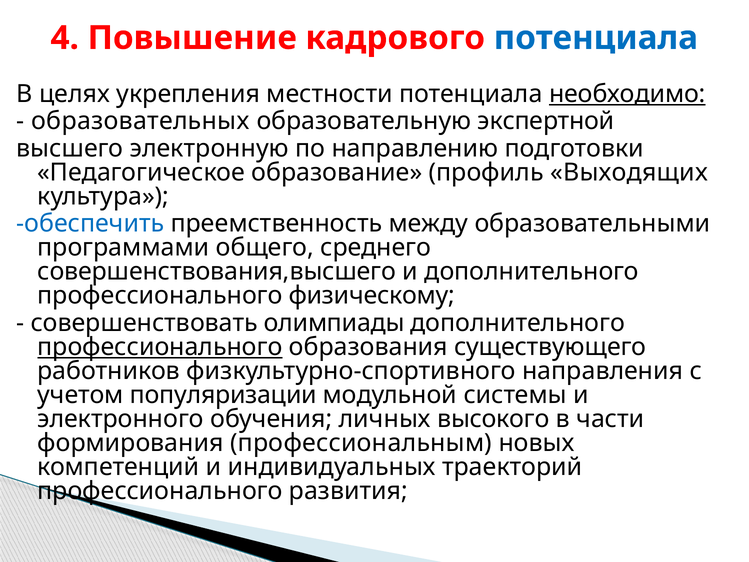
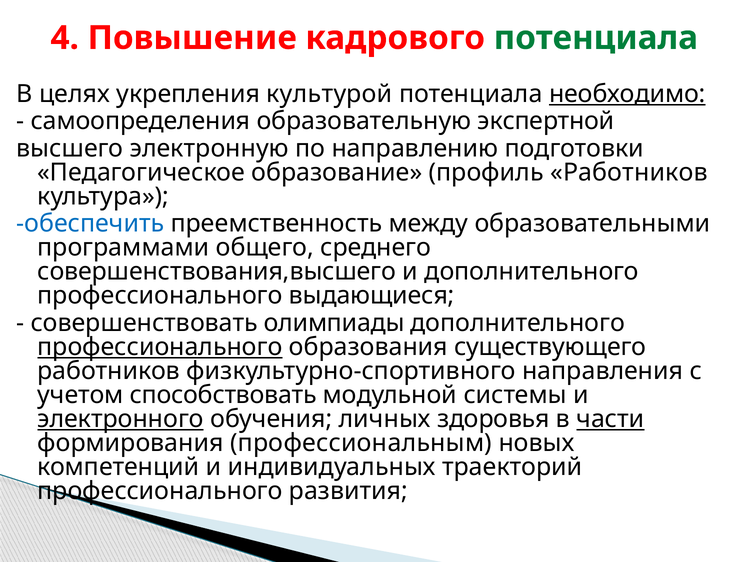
потенциала colour: blue -> green (596, 38)
местности: местности -> культурой (329, 94)
образовательных: образовательных -> самоопределения (141, 121)
профиль Выходящих: Выходящих -> Работников (629, 172)
физическому: физическому -> выдающиеся (372, 296)
популяризации: популяризации -> способствовать (223, 395)
электронного underline: none -> present (121, 419)
высокого: высокого -> здоровья (493, 419)
части underline: none -> present (610, 419)
